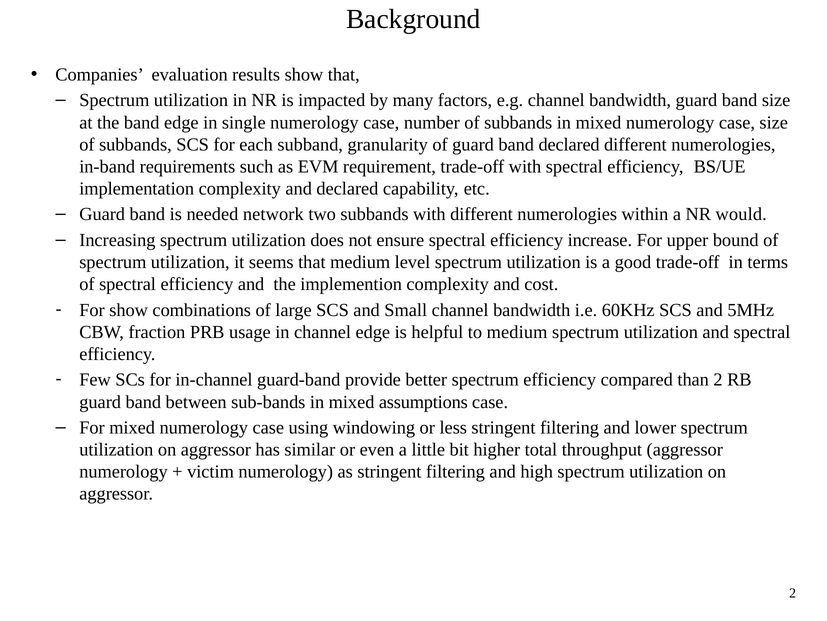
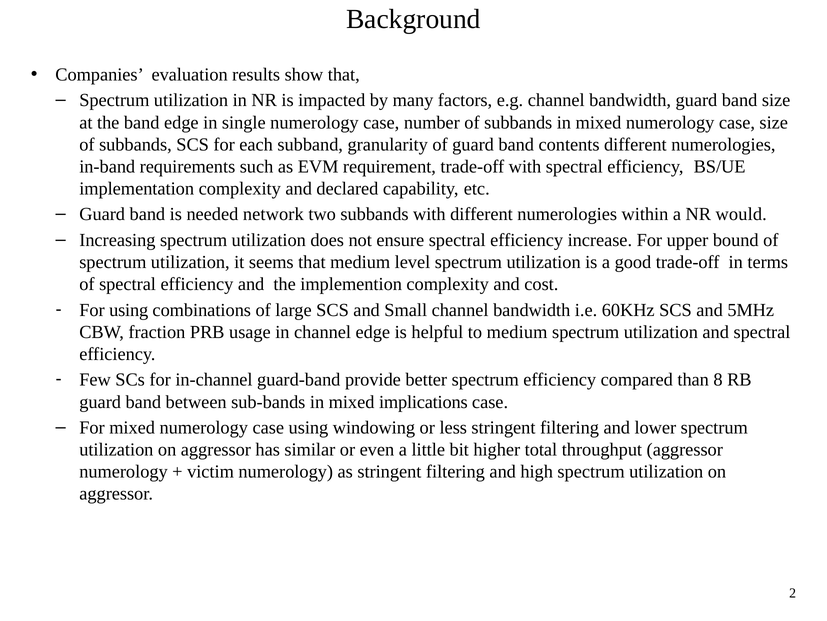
band declared: declared -> contents (569, 144)
For show: show -> using (129, 310)
than 2: 2 -> 8 (718, 379)
assumptions: assumptions -> implications (423, 402)
